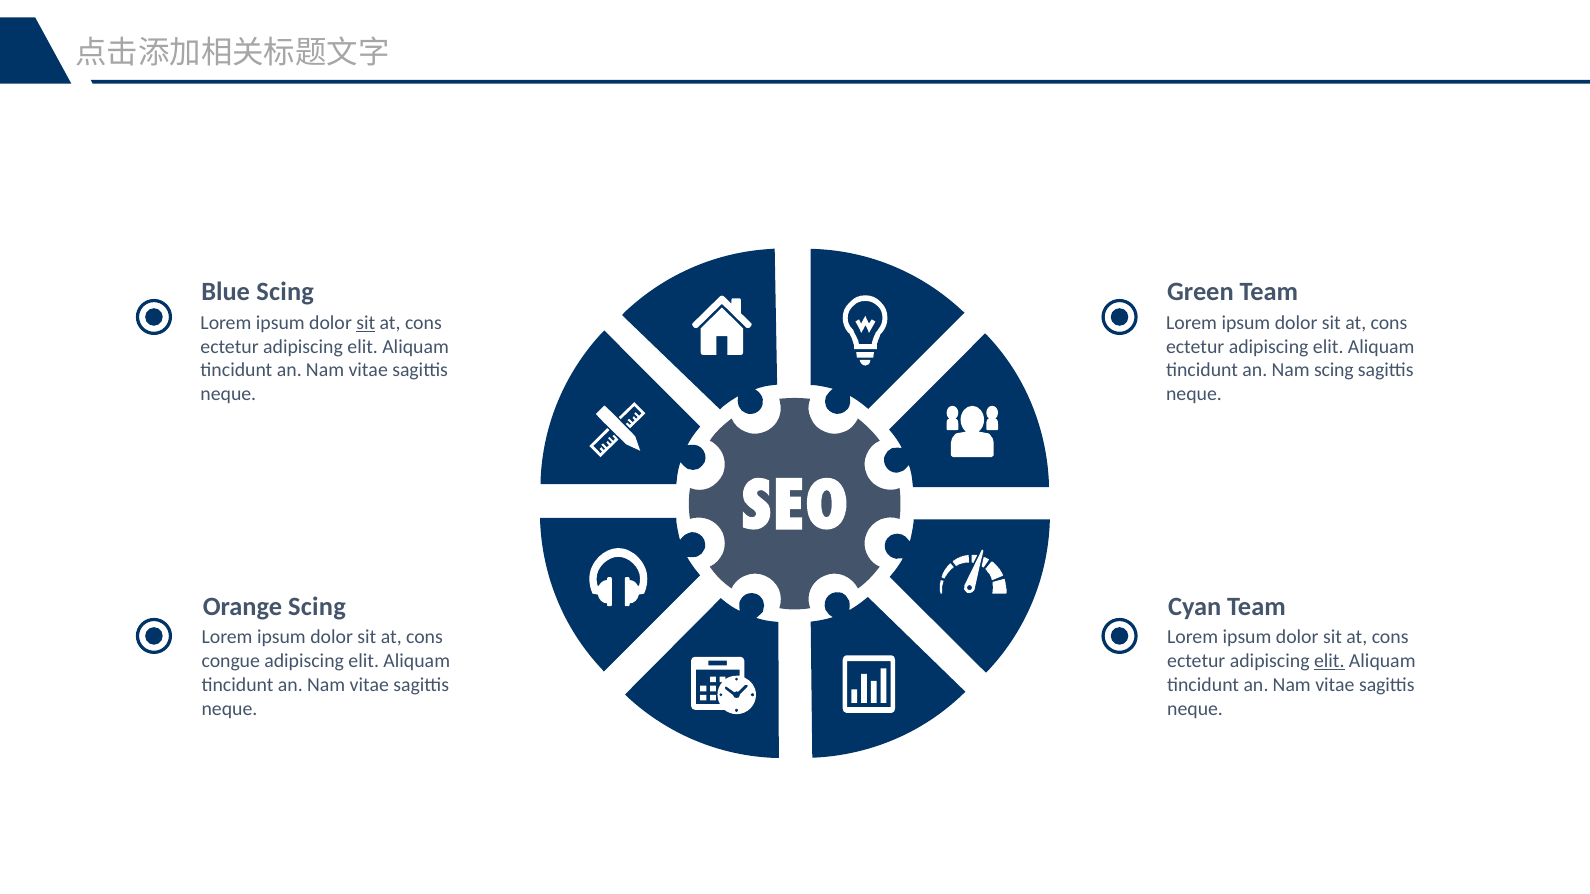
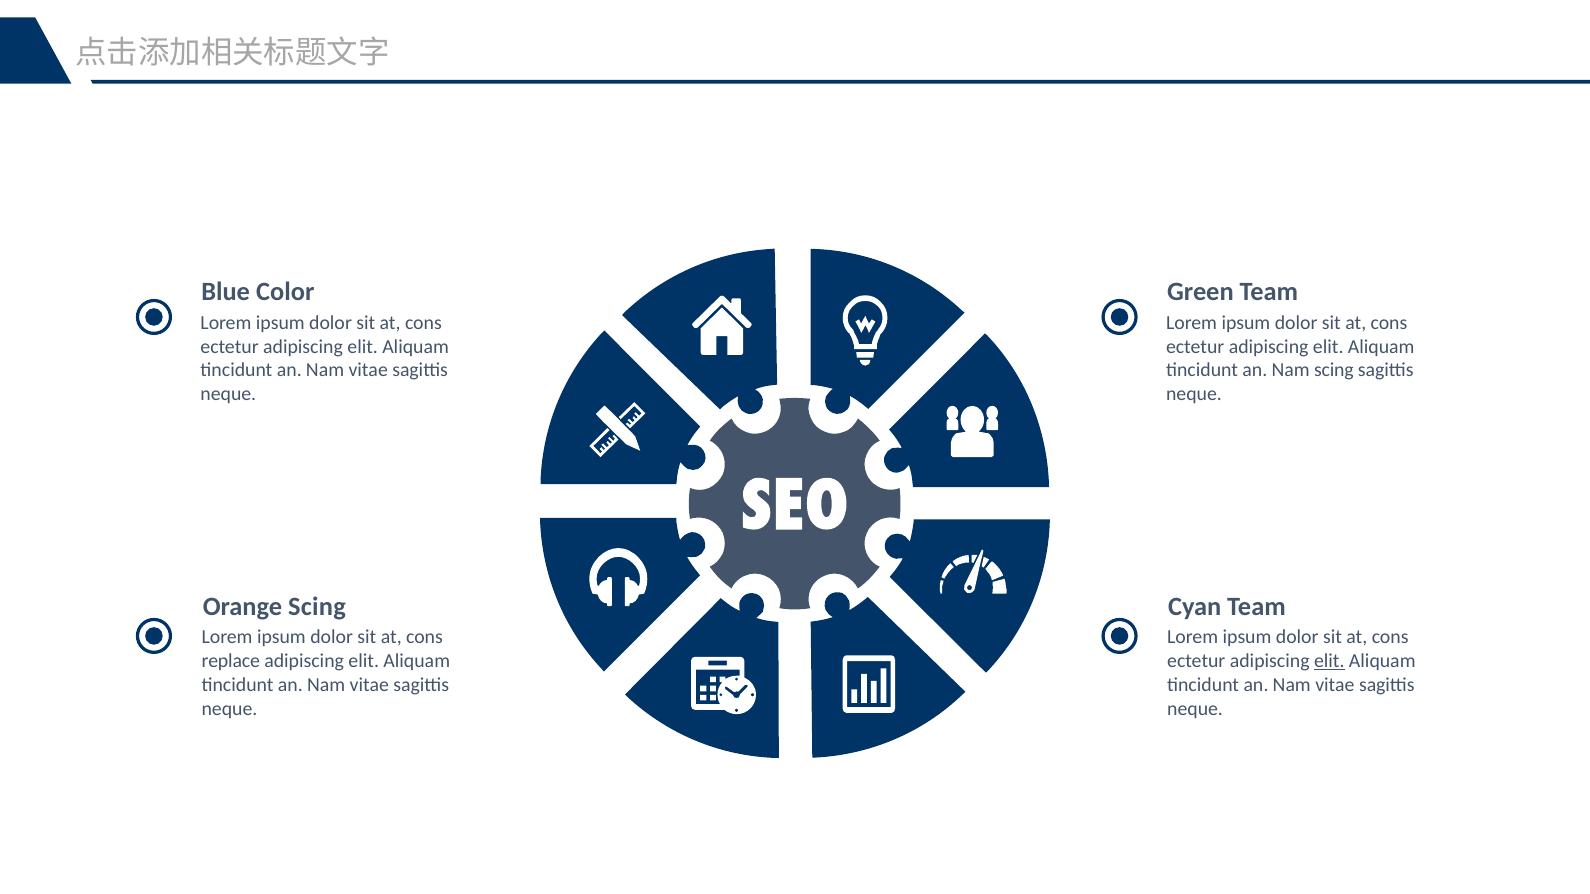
Blue Scing: Scing -> Color (285, 292)
sit underline: present -> none (366, 323)
congue: congue -> replace (231, 661)
